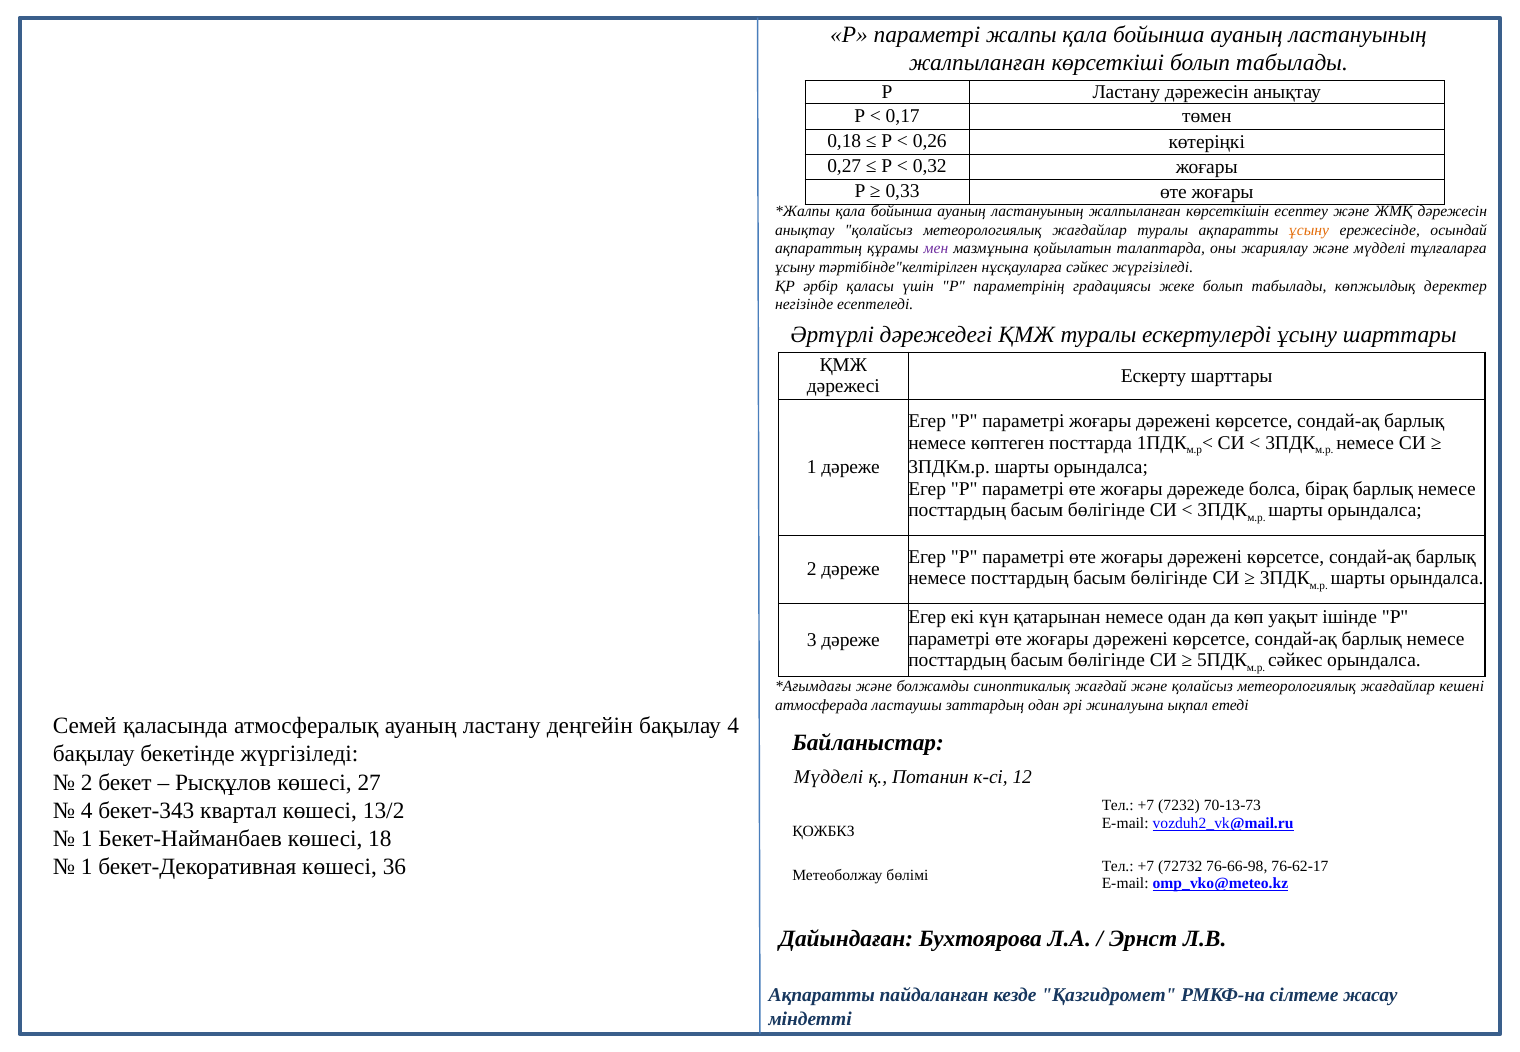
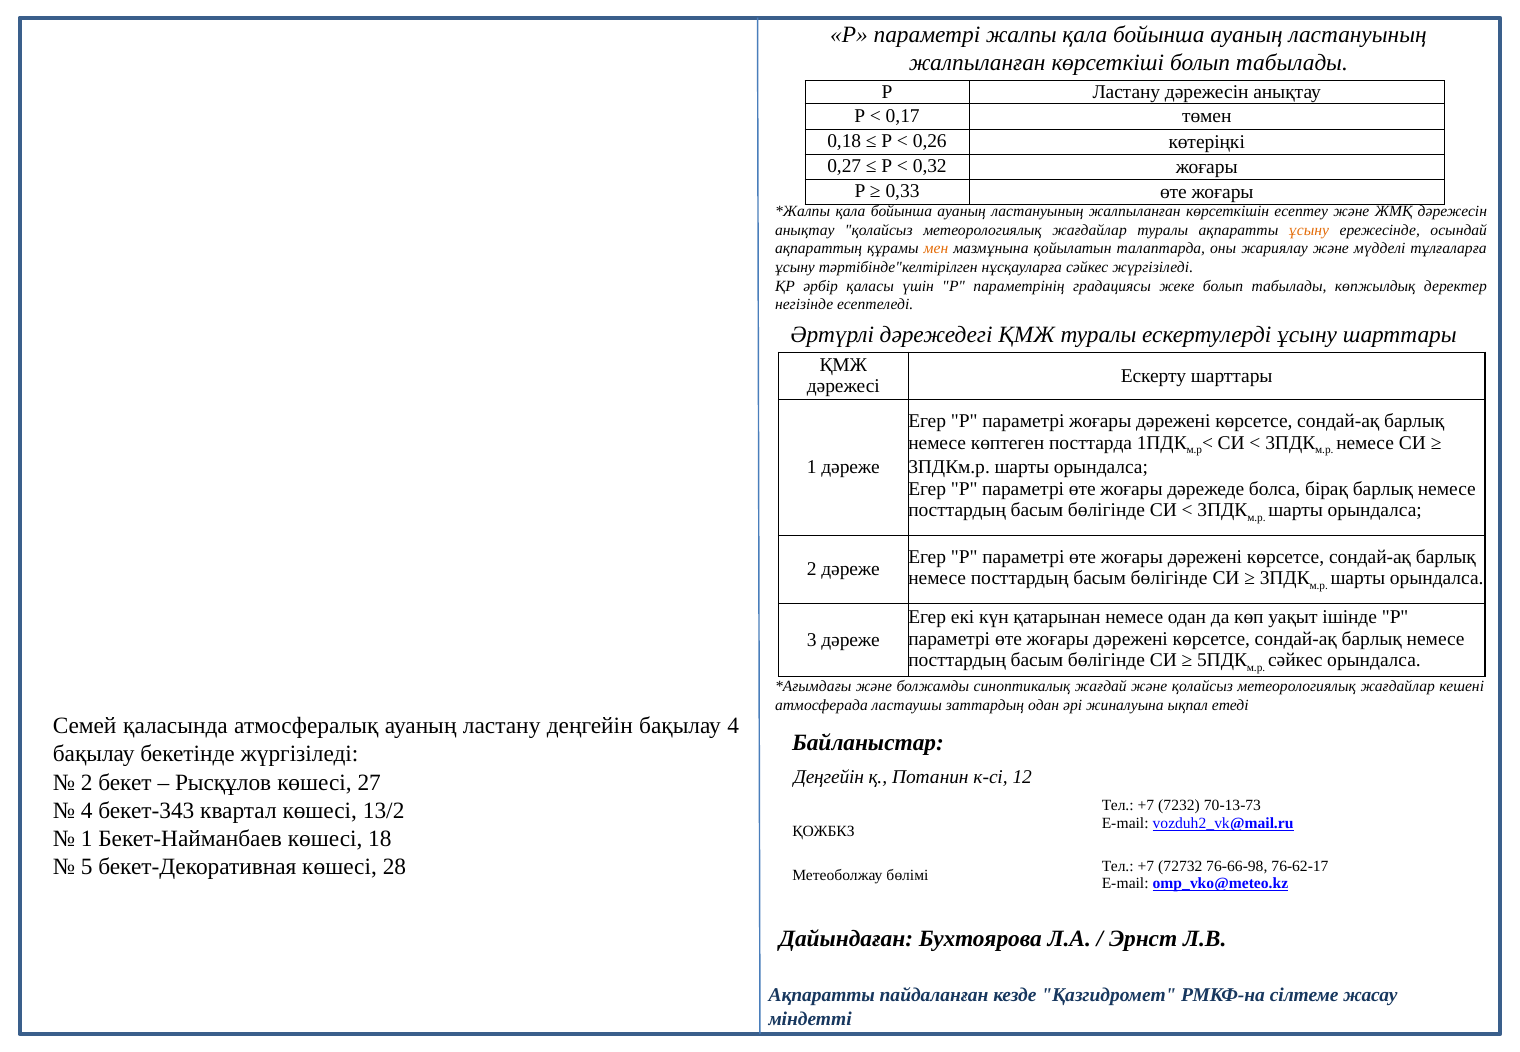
мен colour: purple -> orange (936, 249)
Мүдделі: Мүдделі -> Деңгейін (829, 777)
1: 1 -> 5 (87, 867)
36: 36 -> 28 (394, 867)
